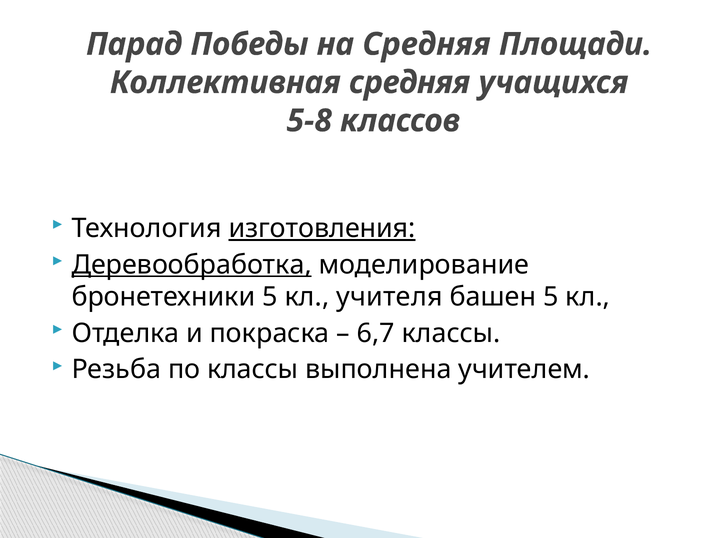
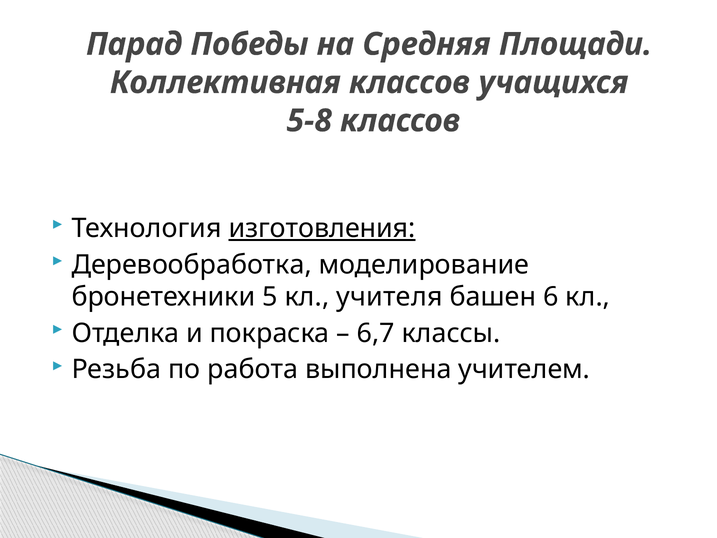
Коллективная средняя: средняя -> классов (410, 82)
Деревообработка underline: present -> none (192, 265)
башен 5: 5 -> 6 (551, 297)
по классы: классы -> работа (253, 369)
